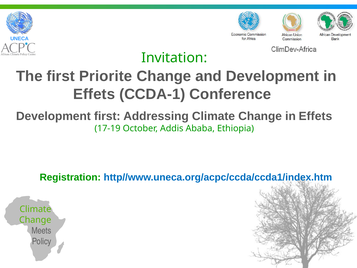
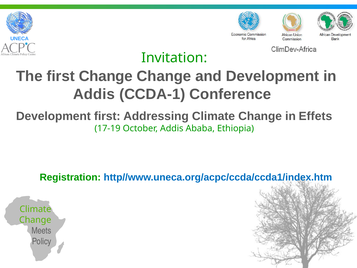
first Priorite: Priorite -> Change (106, 76)
Effets: Effets -> Addis (94, 94)
